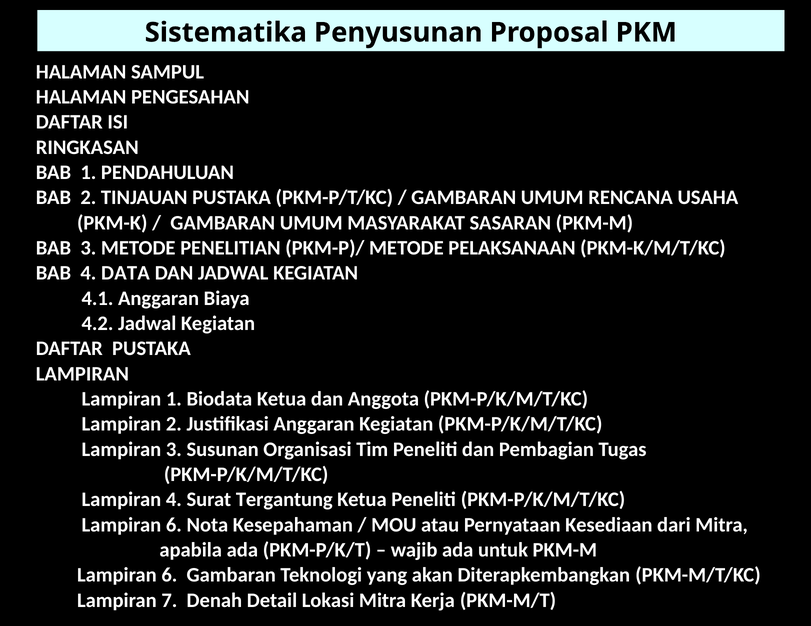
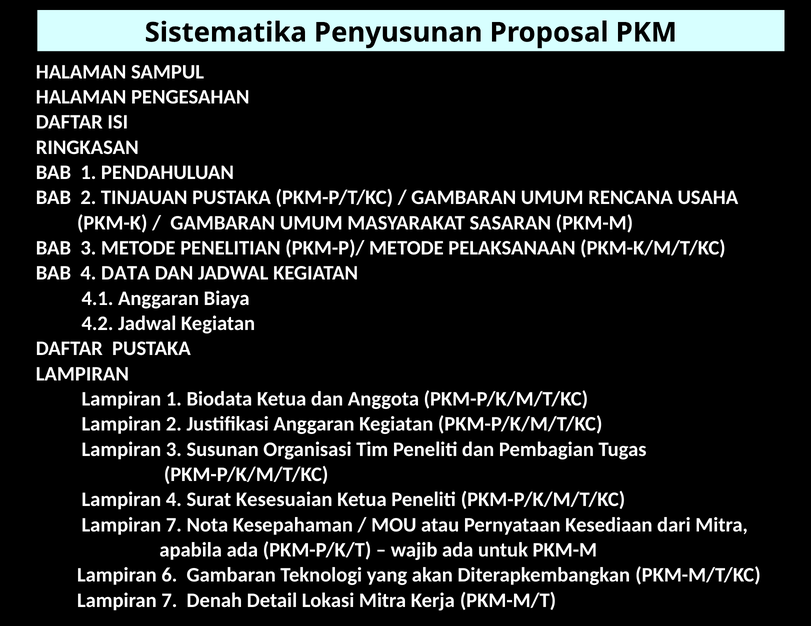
Tergantung: Tergantung -> Kesesuaian (284, 500)
6: 6 -> 7 (174, 525)
